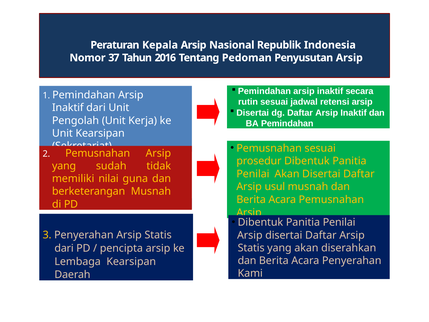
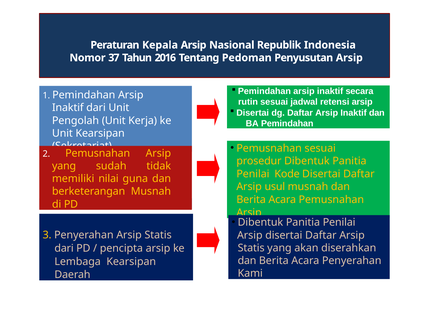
Penilai Akan: Akan -> Kode (287, 174)
